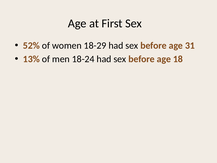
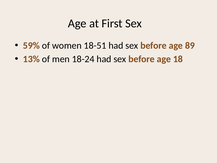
52%: 52% -> 59% (31, 46)
18-29: 18-29 -> 18-51 (95, 46)
31: 31 -> 89 (190, 46)
